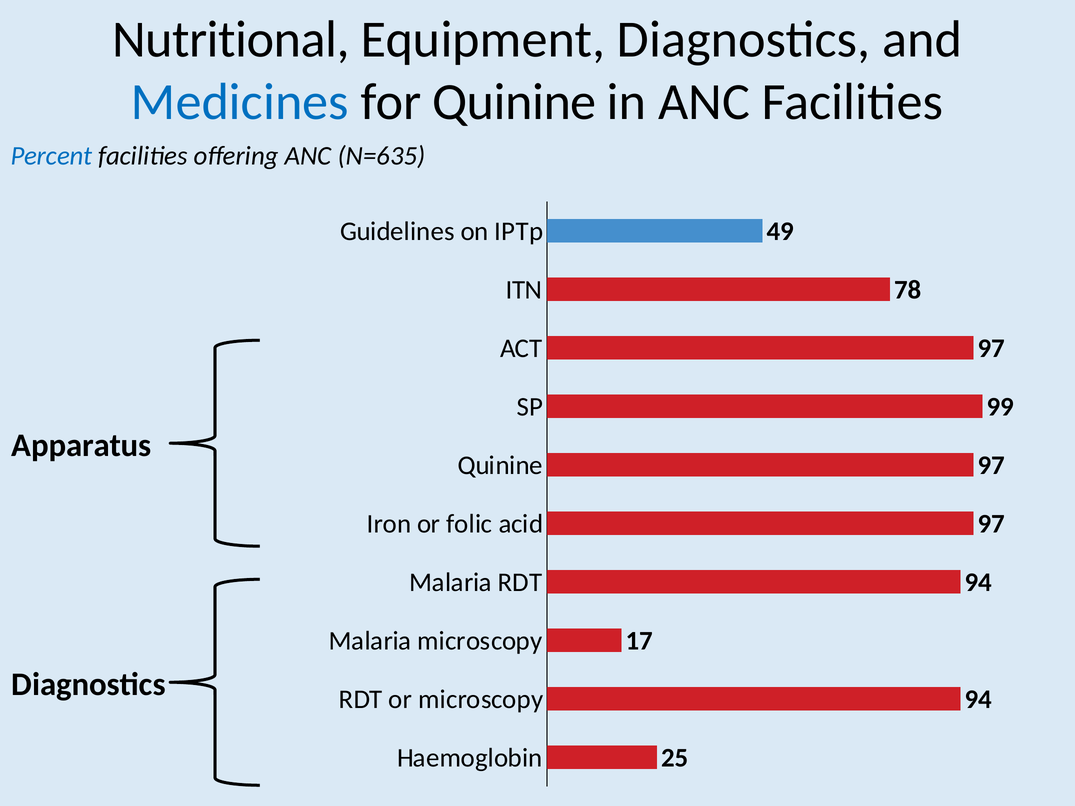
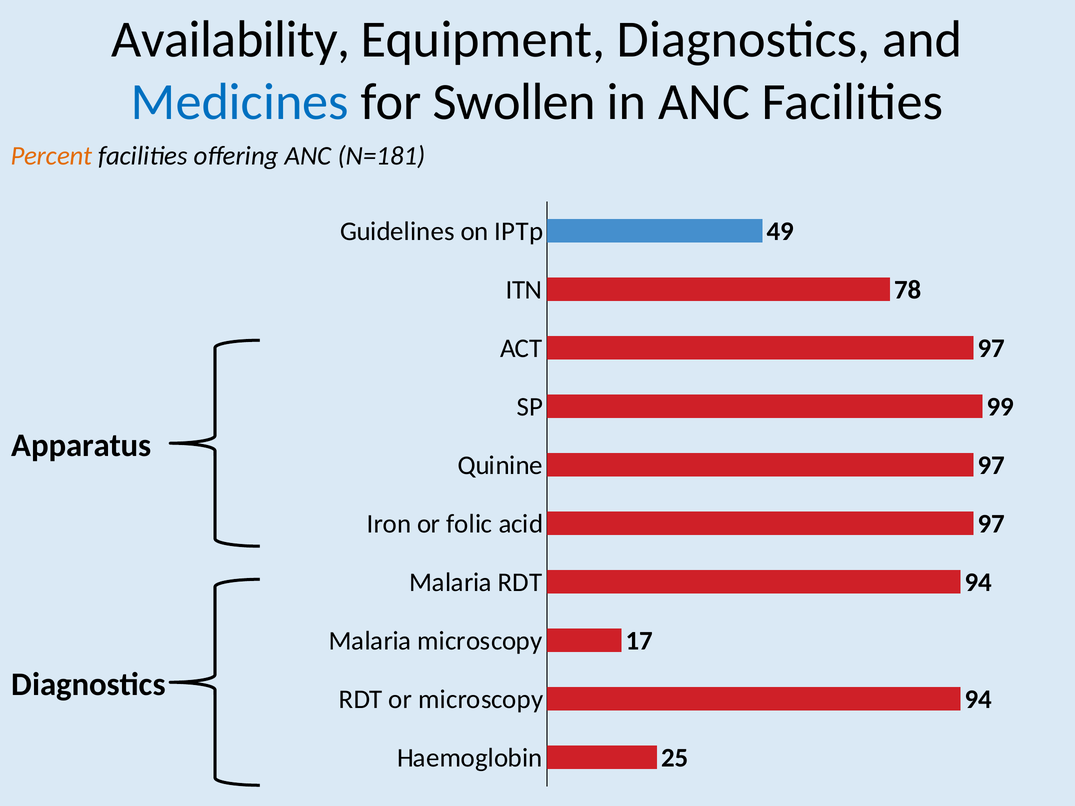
Nutritional: Nutritional -> Availability (231, 39)
for Quinine: Quinine -> Swollen (514, 102)
Percent colour: blue -> orange (51, 156)
N=635: N=635 -> N=181 (382, 156)
